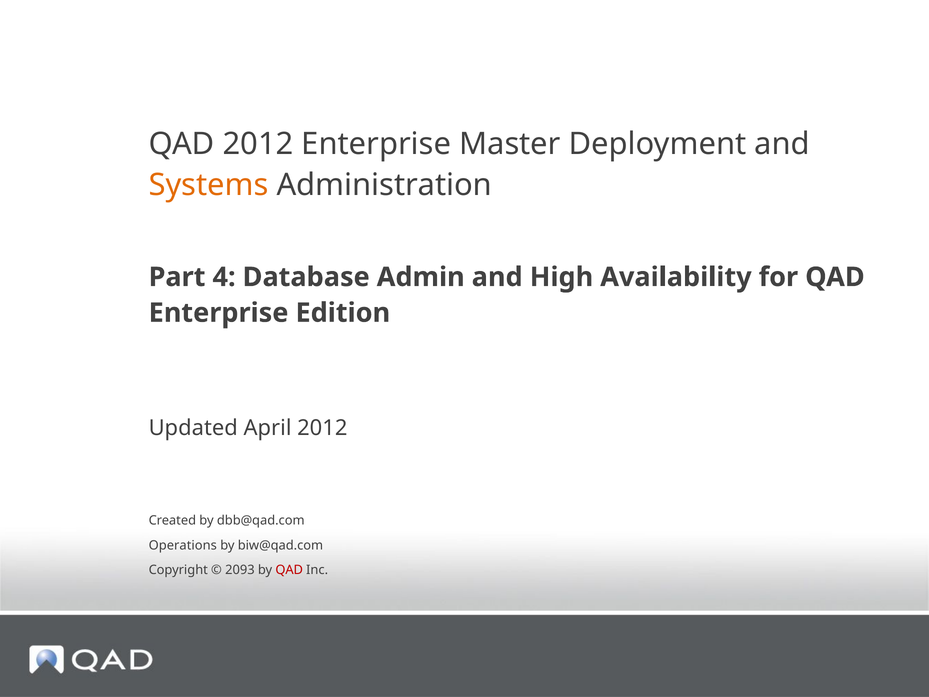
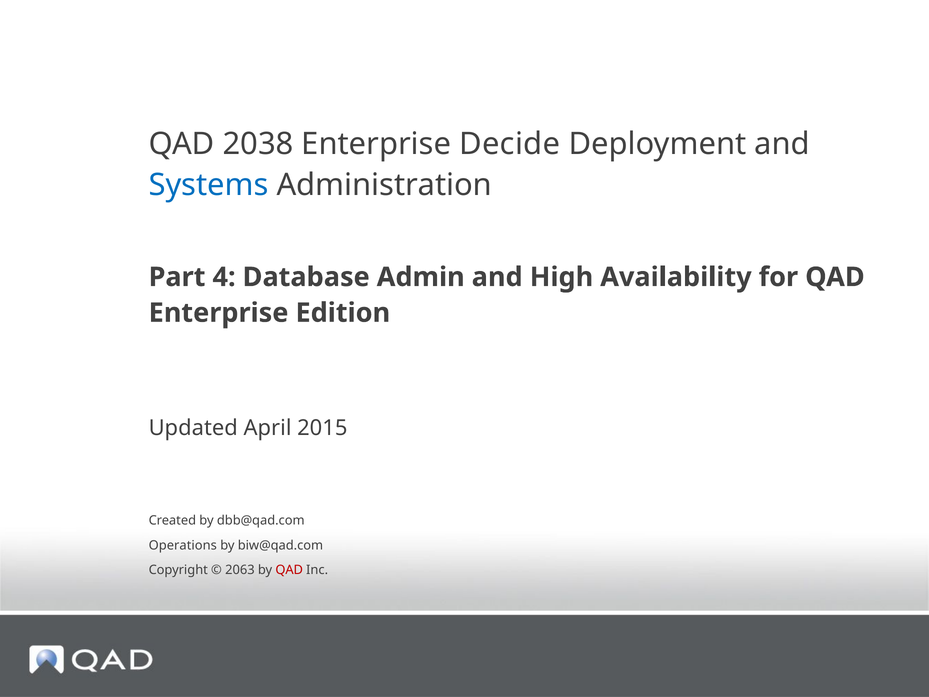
QAD 2012: 2012 -> 2038 (258, 144)
Master: Master -> Decide (510, 144)
Systems colour: orange -> blue (209, 185)
April 2012: 2012 -> 2015 (322, 428)
2093: 2093 -> 2063 (240, 570)
